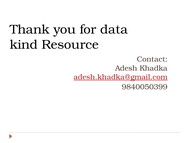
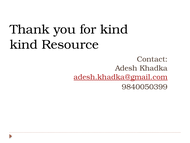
for data: data -> kind (114, 29)
